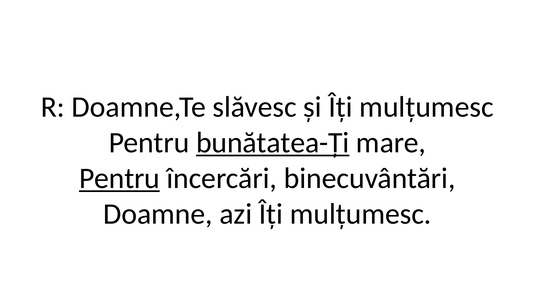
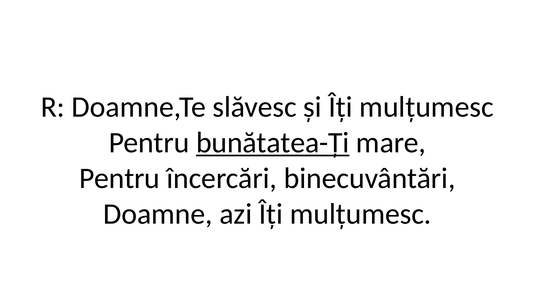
Pentru underline: present -> none (120, 178)
